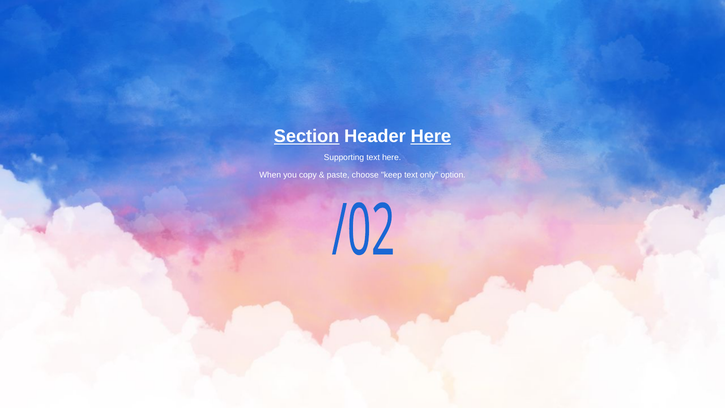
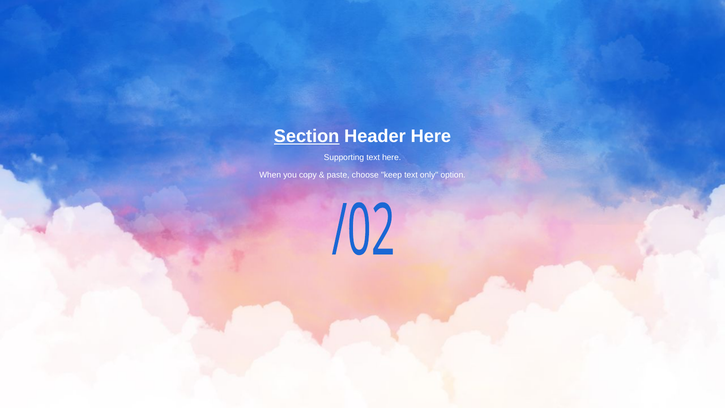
Here underline: present -> none (431, 136)
